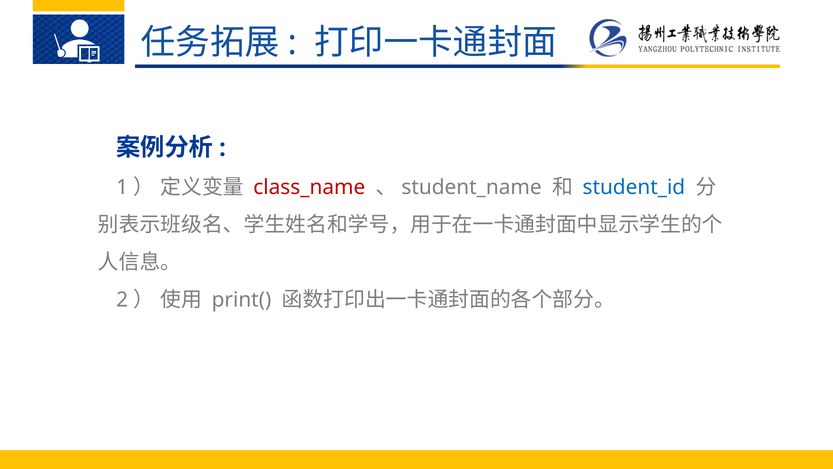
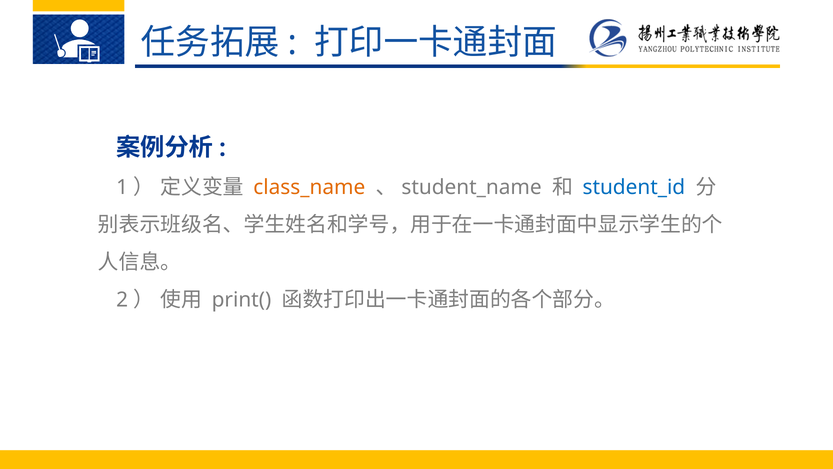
class_name colour: red -> orange (309, 187)
